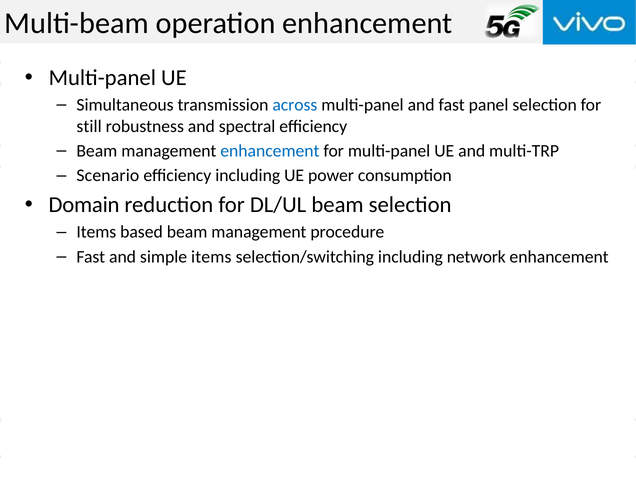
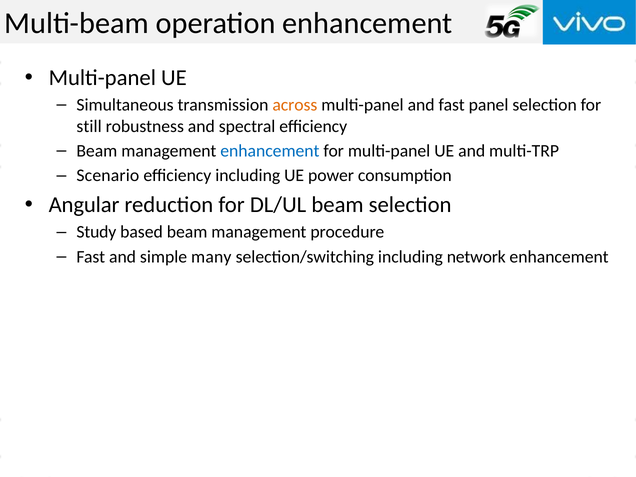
across colour: blue -> orange (295, 105)
Domain: Domain -> Angular (84, 205)
Items: Items -> Study (96, 232)
simple items: items -> many (211, 257)
